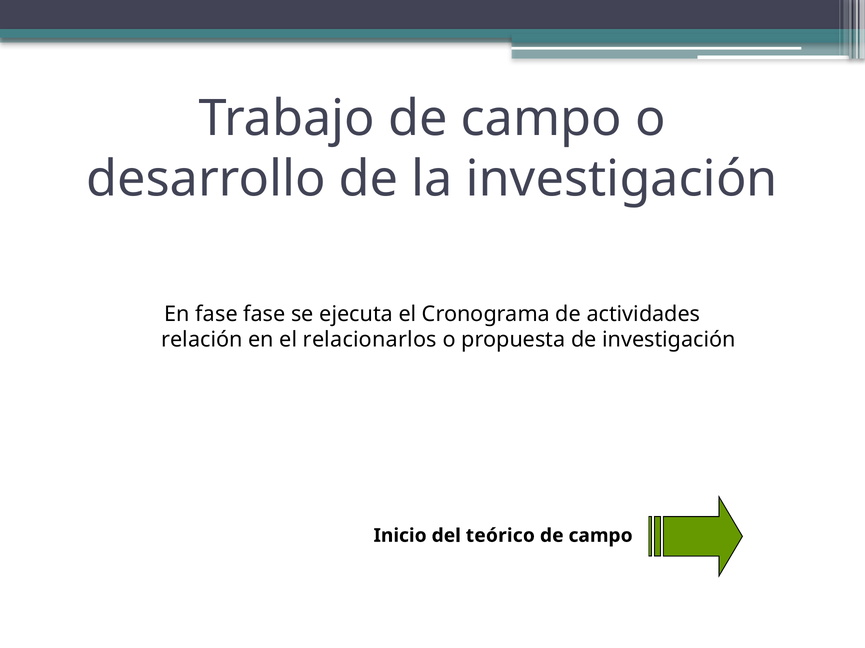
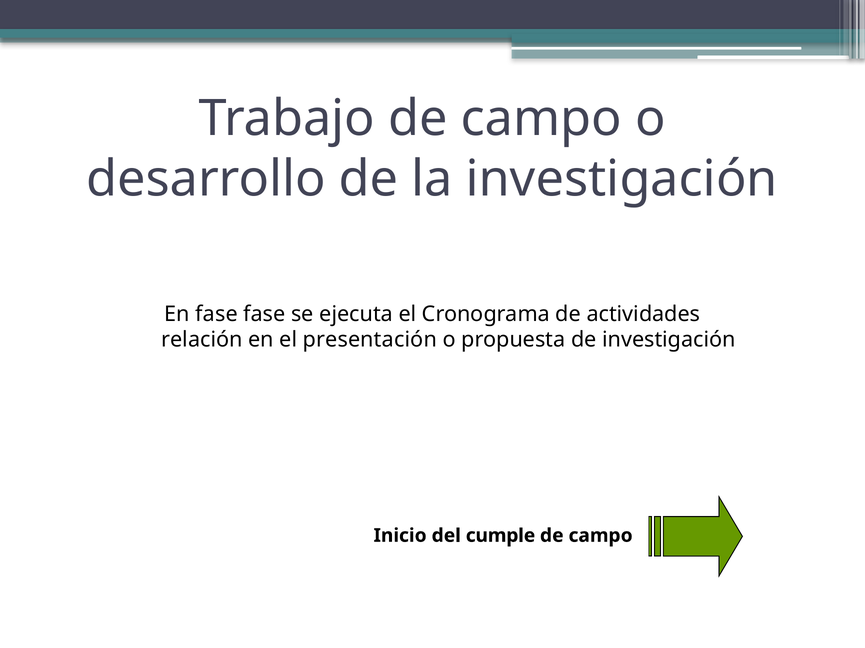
relacionarlos: relacionarlos -> presentación (370, 340)
teórico: teórico -> cumple (501, 536)
